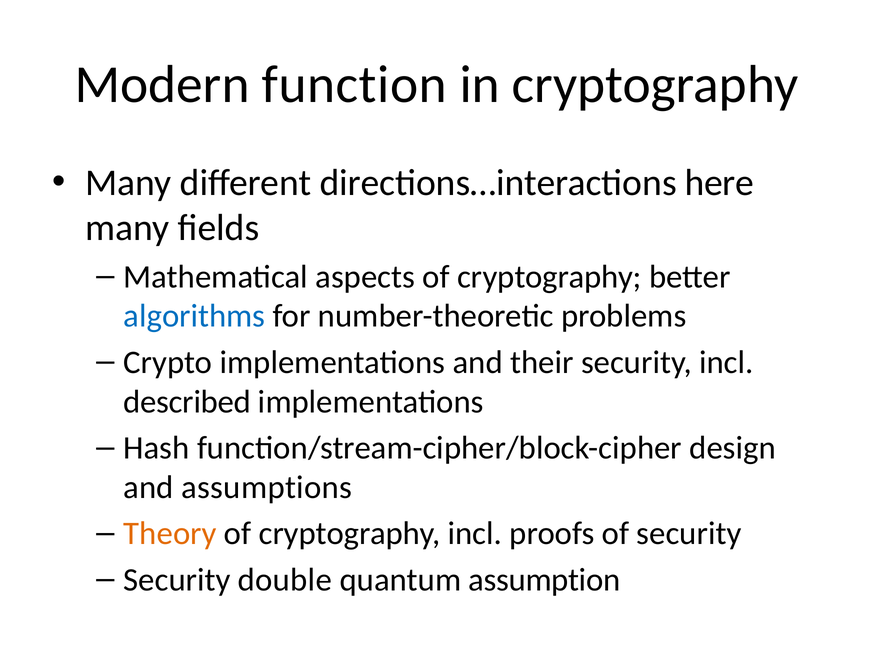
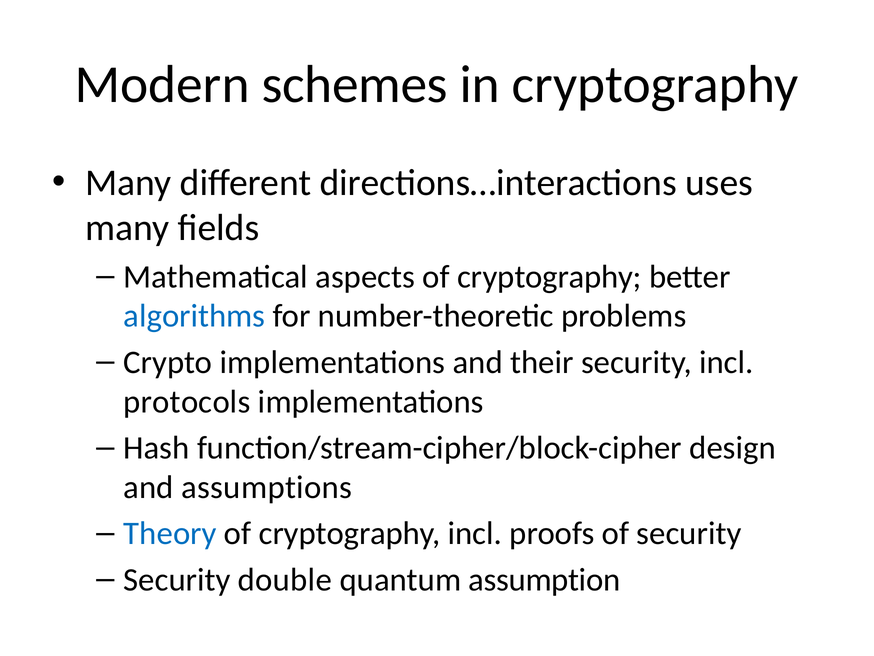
function: function -> schemes (355, 85)
here: here -> uses (719, 183)
described: described -> protocols (187, 401)
Theory colour: orange -> blue (170, 533)
